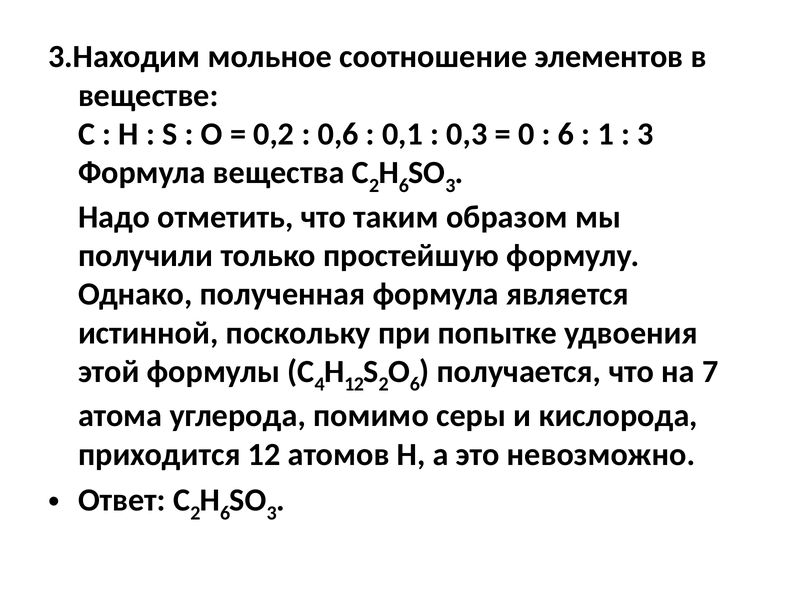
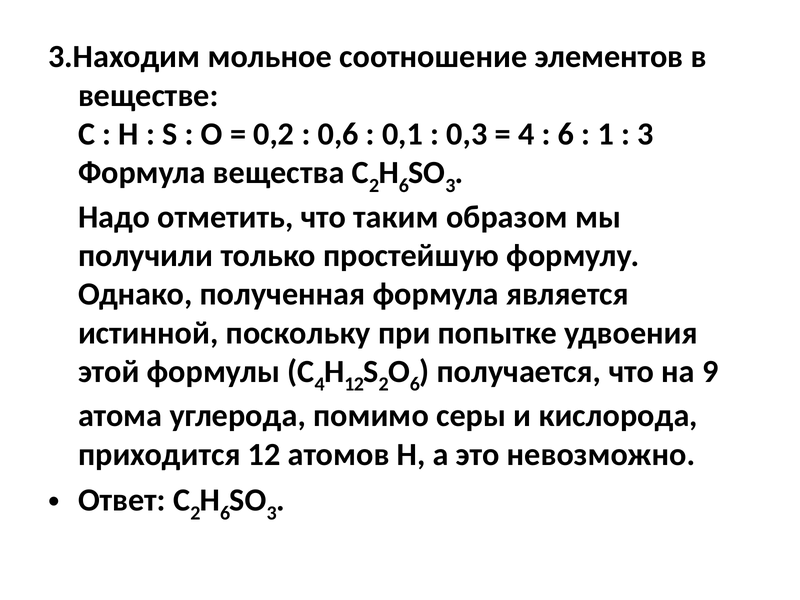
0: 0 -> 4 (526, 134)
7: 7 -> 9 (710, 372)
